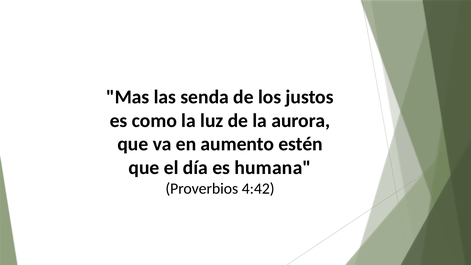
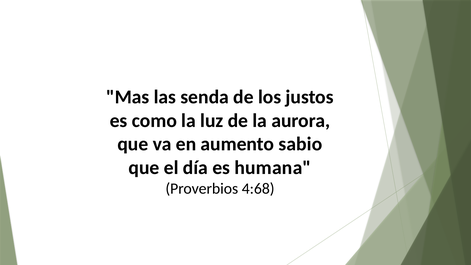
estén: estén -> sabio (300, 144)
4:42: 4:42 -> 4:68 (258, 189)
